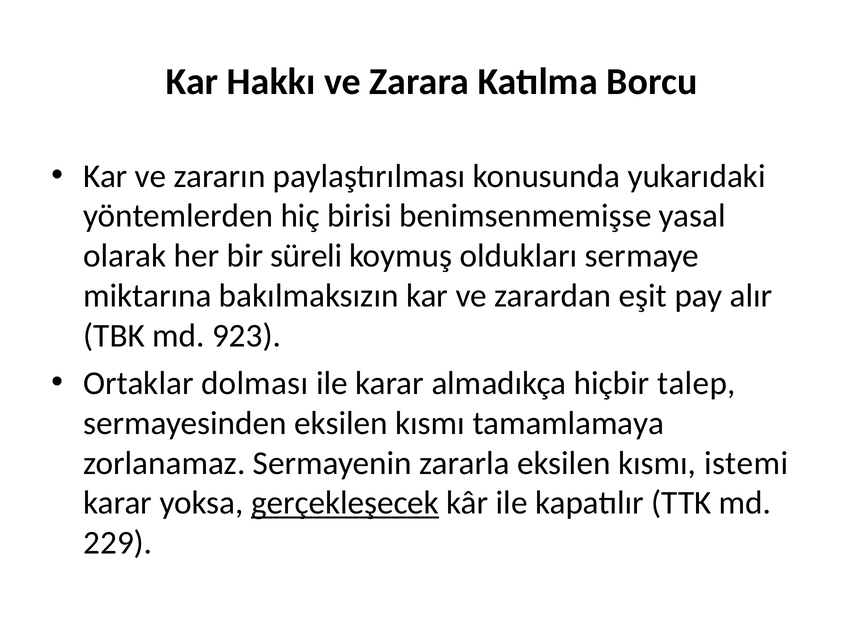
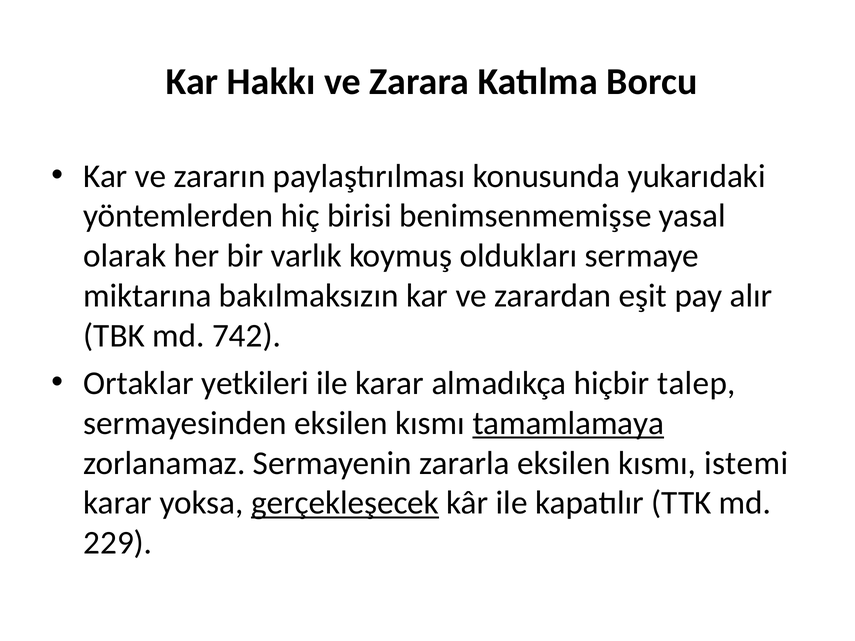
süreli: süreli -> varlık (306, 256)
923: 923 -> 742 (247, 336)
dolması: dolması -> yetkileri (255, 383)
tamamlamaya underline: none -> present (568, 423)
